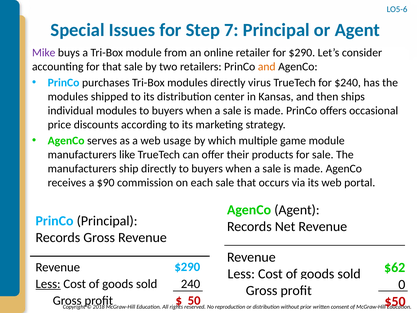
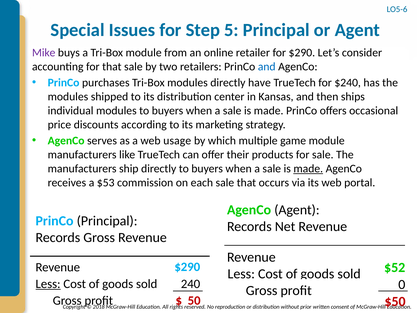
7: 7 -> 5 (231, 30)
and colour: orange -> blue (267, 66)
virus: virus -> have (259, 83)
made underline: none -> present (308, 169)
$90: $90 -> $53 (106, 182)
$62: $62 -> $52 (395, 267)
